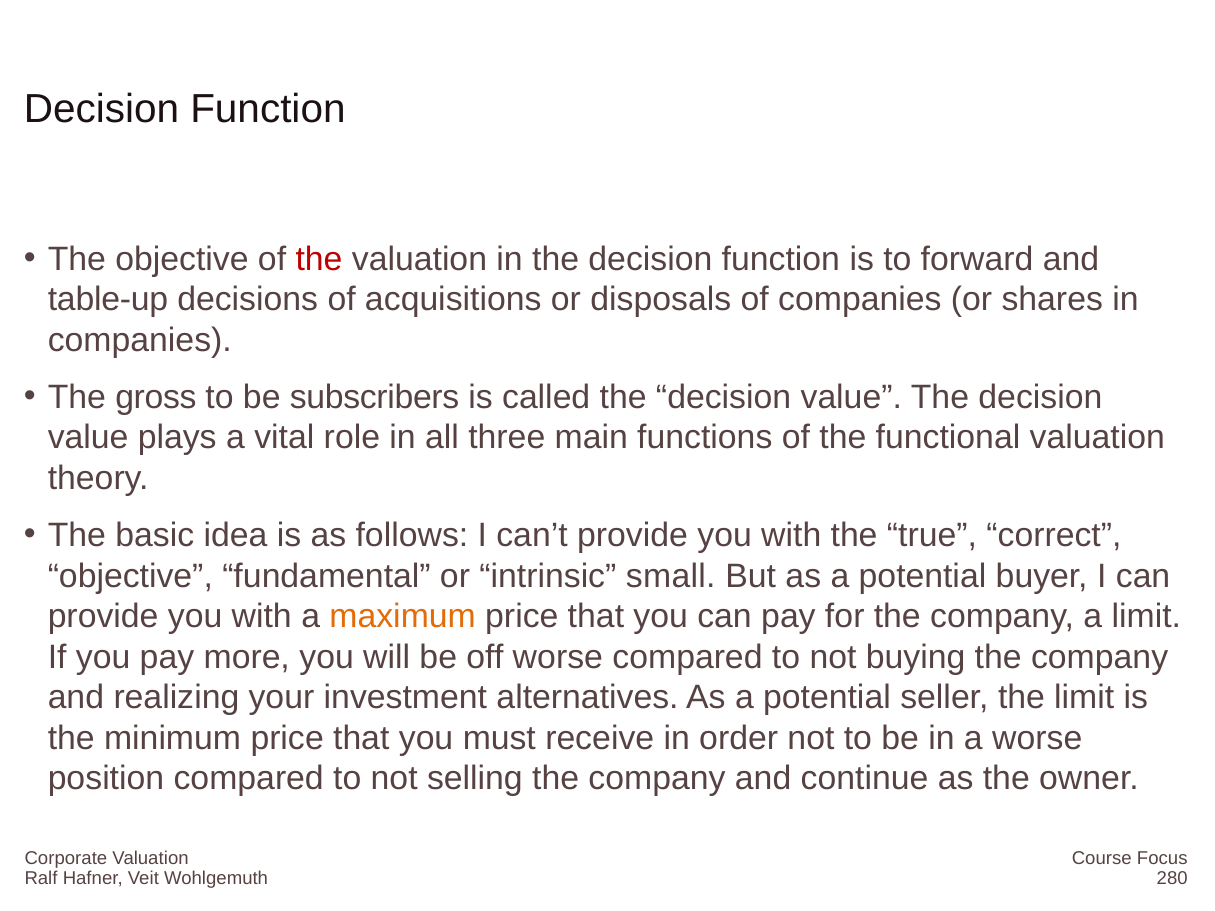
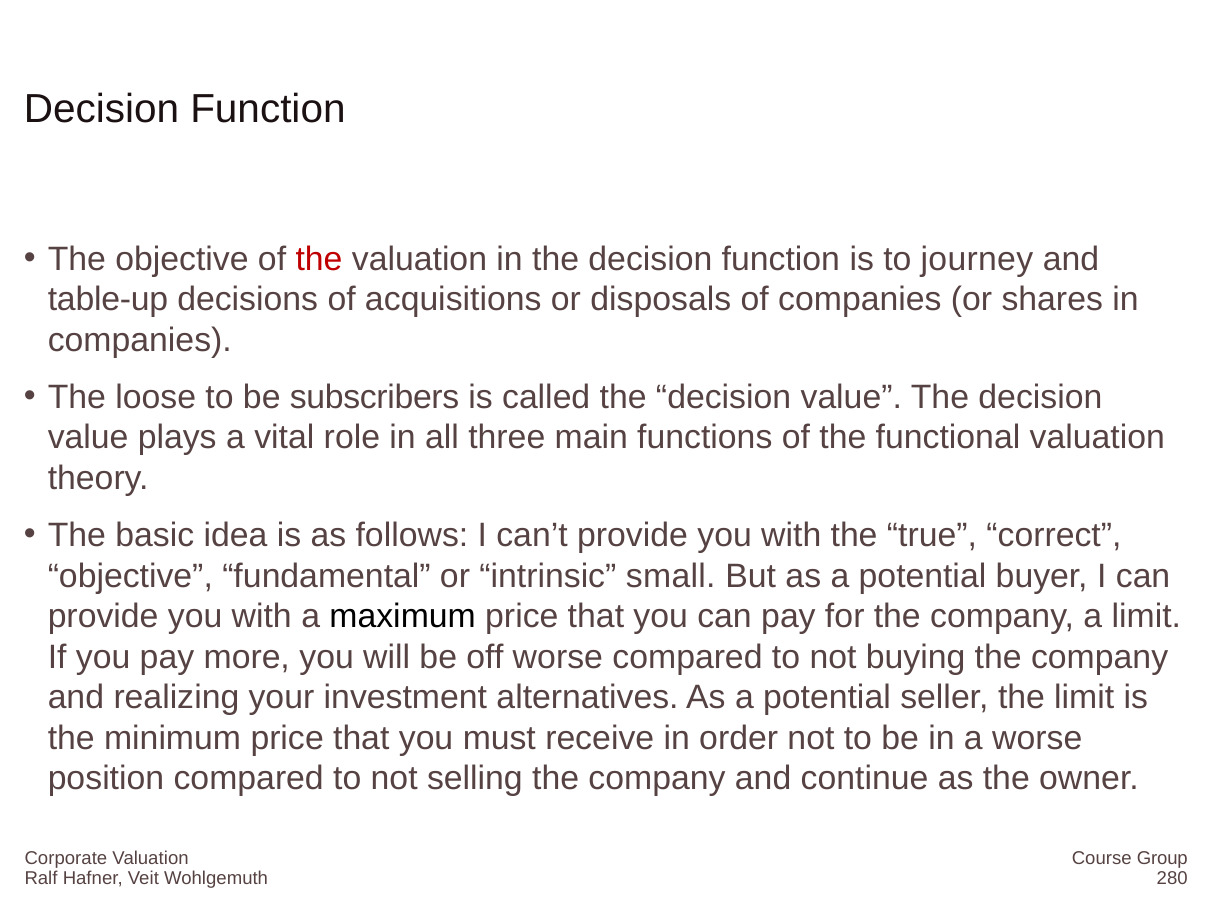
forward: forward -> journey (977, 259)
gross: gross -> loose (156, 397)
maximum colour: orange -> black (403, 617)
Focus: Focus -> Group (1162, 858)
